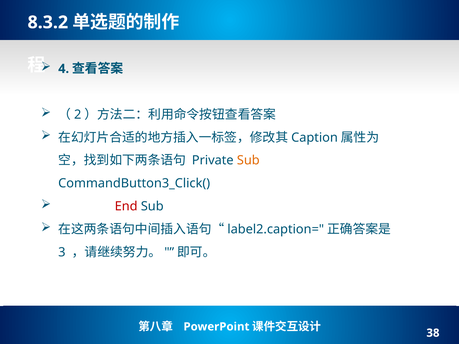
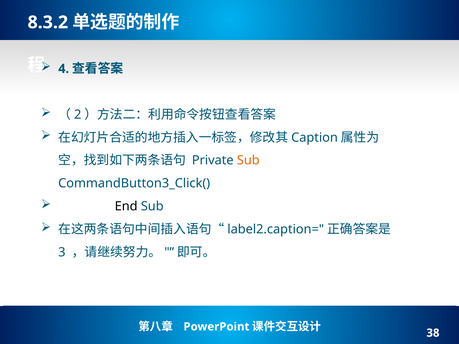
End colour: red -> black (126, 206)
